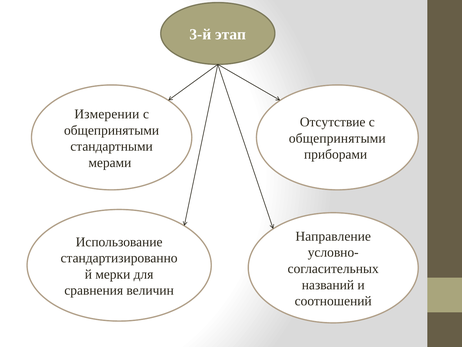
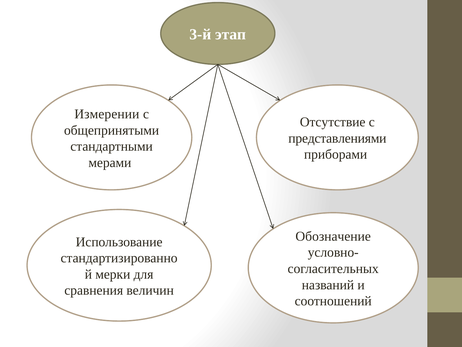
общепринятыми: общепринятыми -> представлениями (337, 138)
Направление: Направление -> Обозначение (333, 236)
